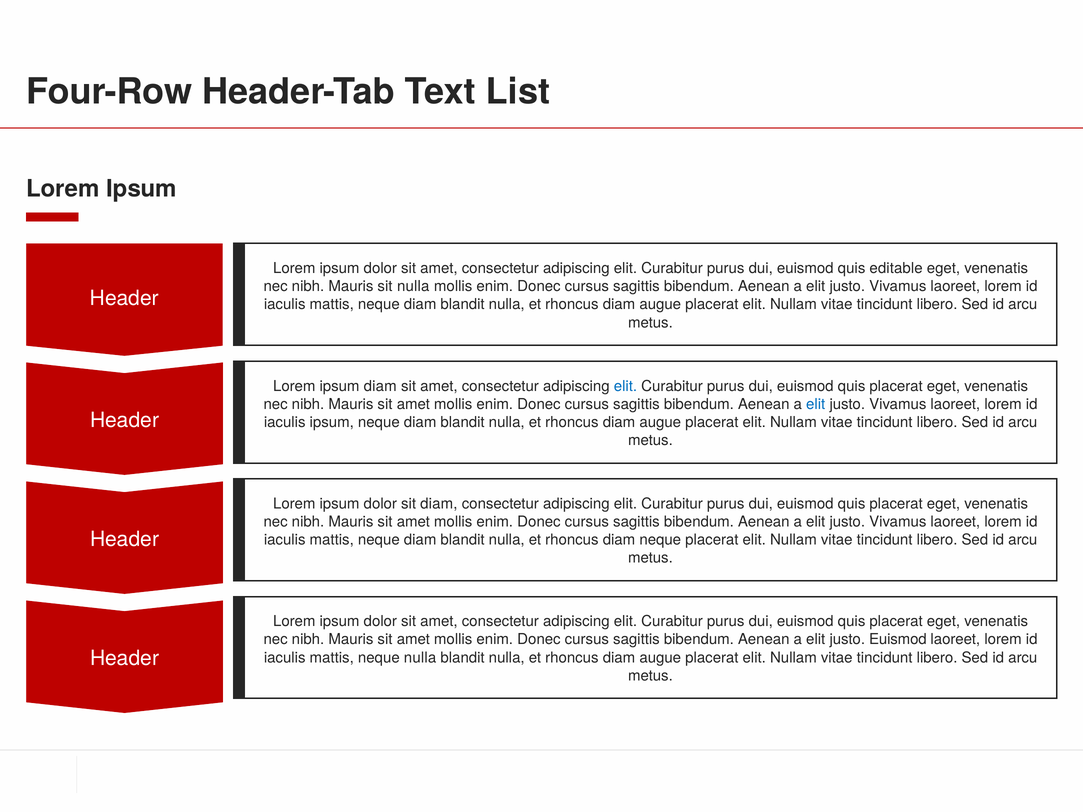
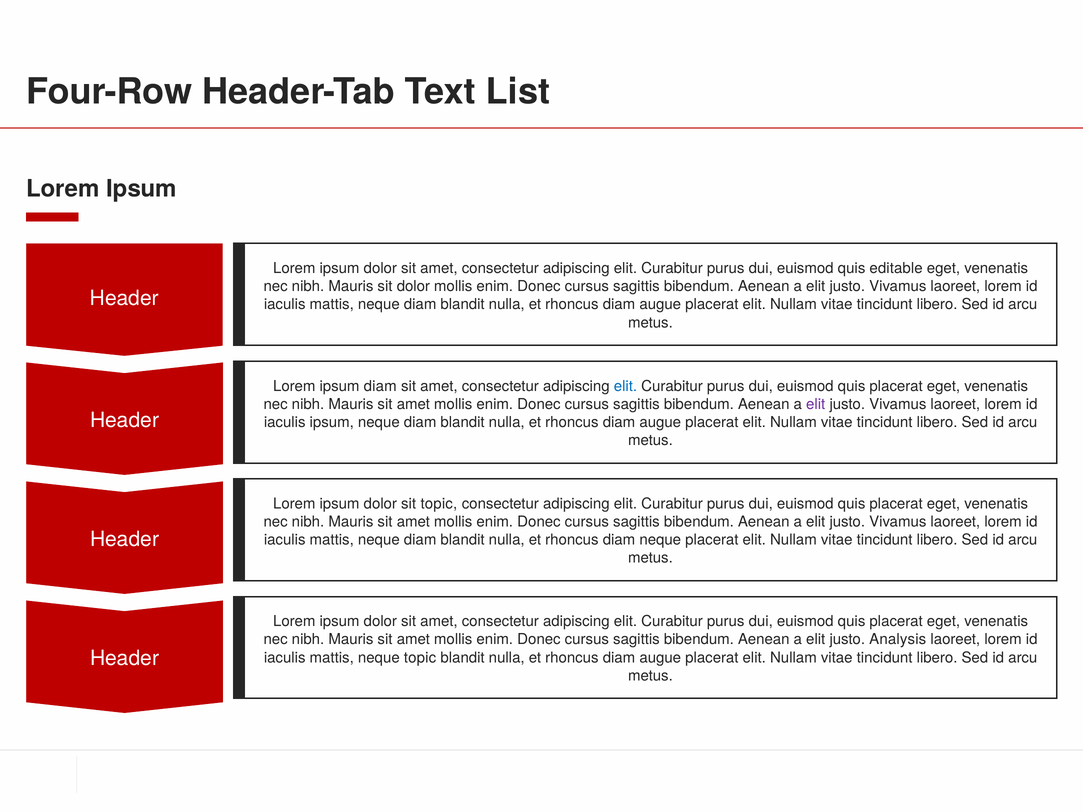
sit nulla: nulla -> dolor (413, 287)
elit colour: blue -> purple (816, 404)
sit diam: diam -> topic (439, 504)
justo Euismod: Euismod -> Analysis (898, 640)
neque nulla: nulla -> topic (420, 658)
